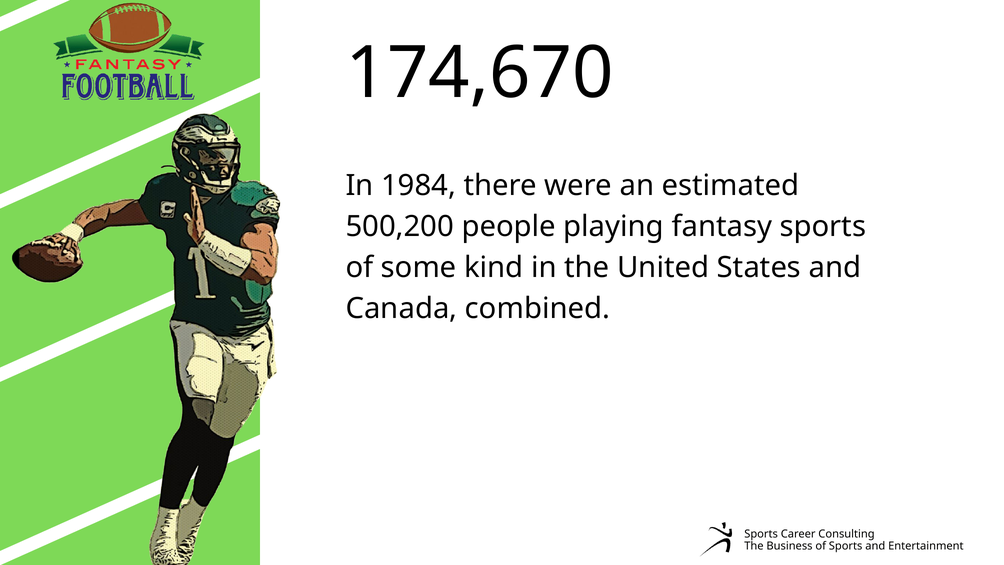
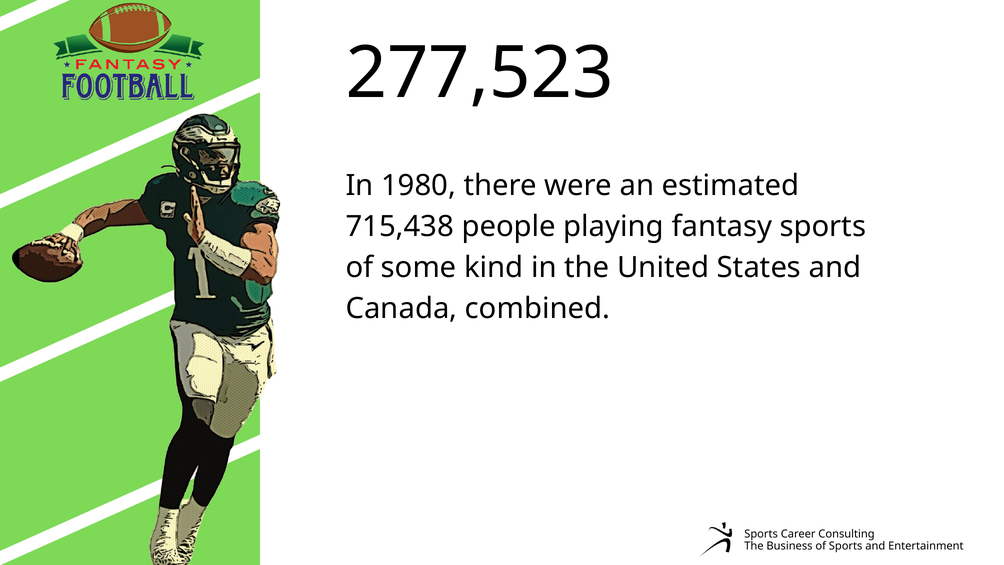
174,670: 174,670 -> 277,523 (480, 73)
1984: 1984 -> 1980 (419, 186)
500,200: 500,200 -> 715,438 (400, 227)
